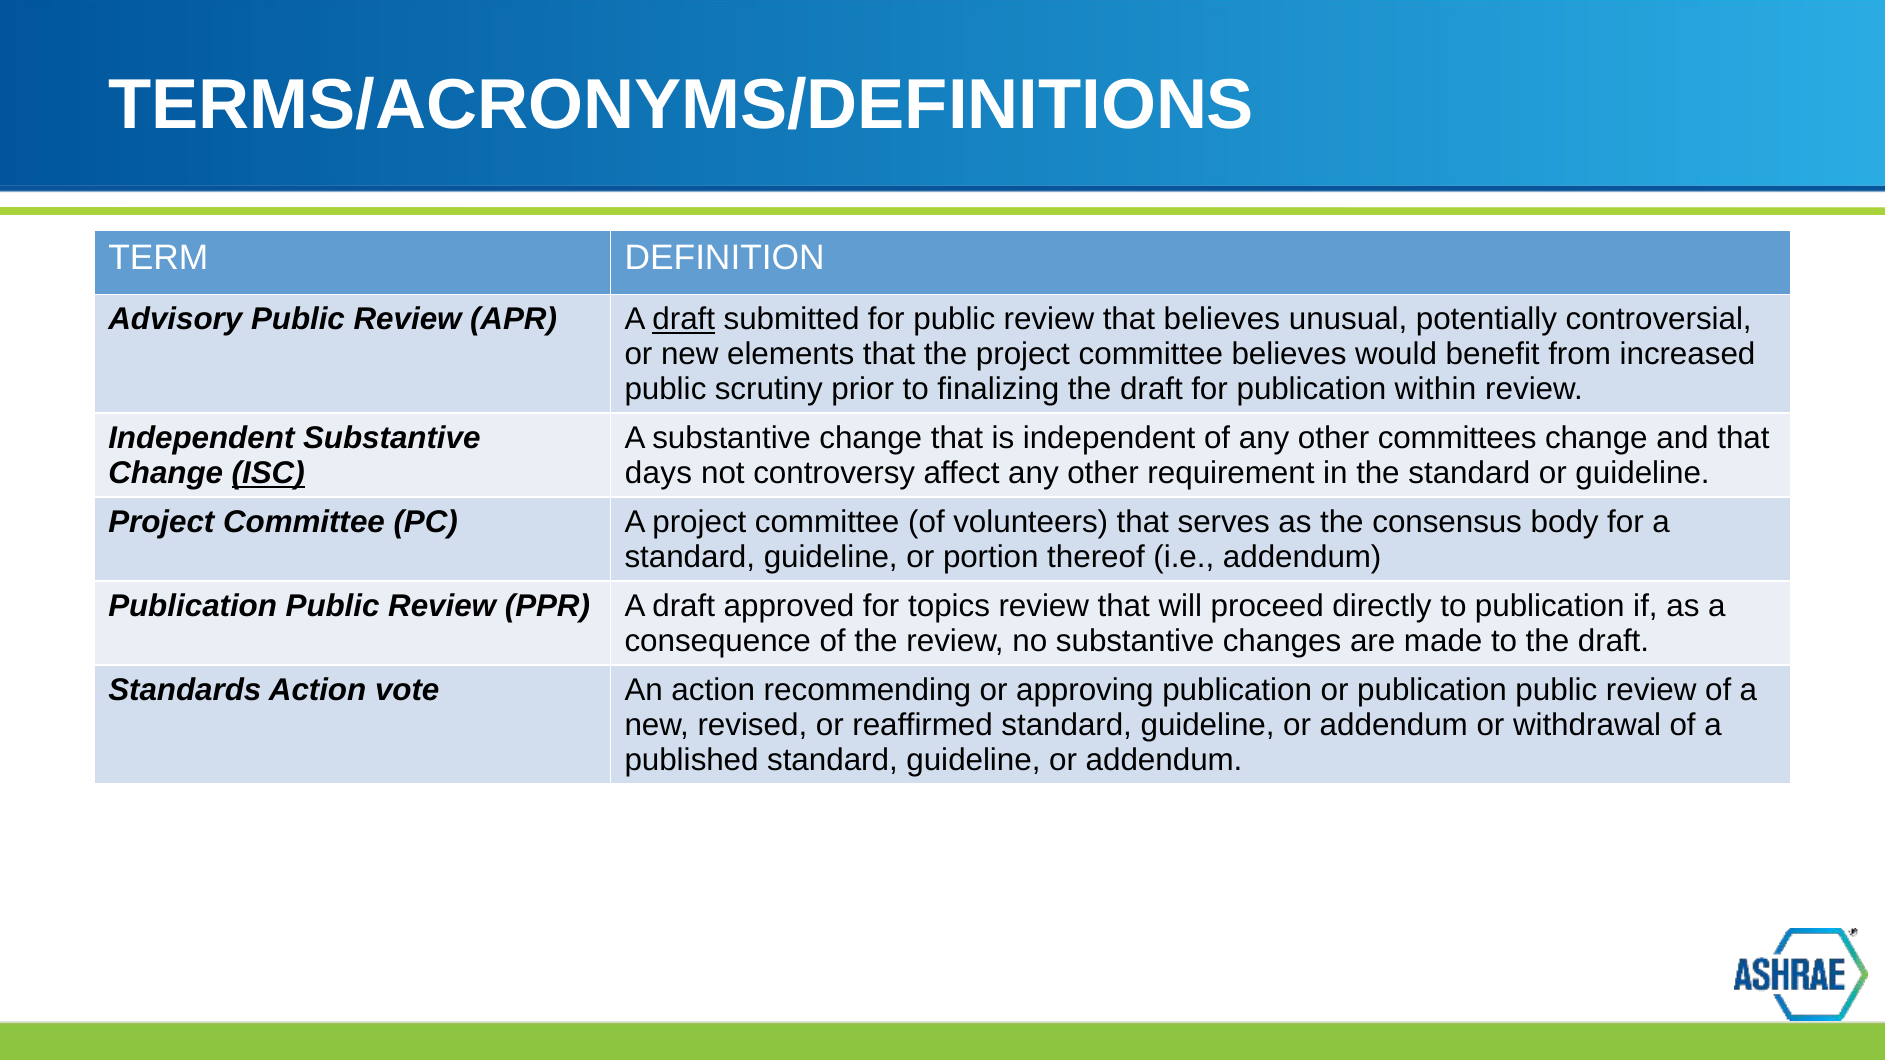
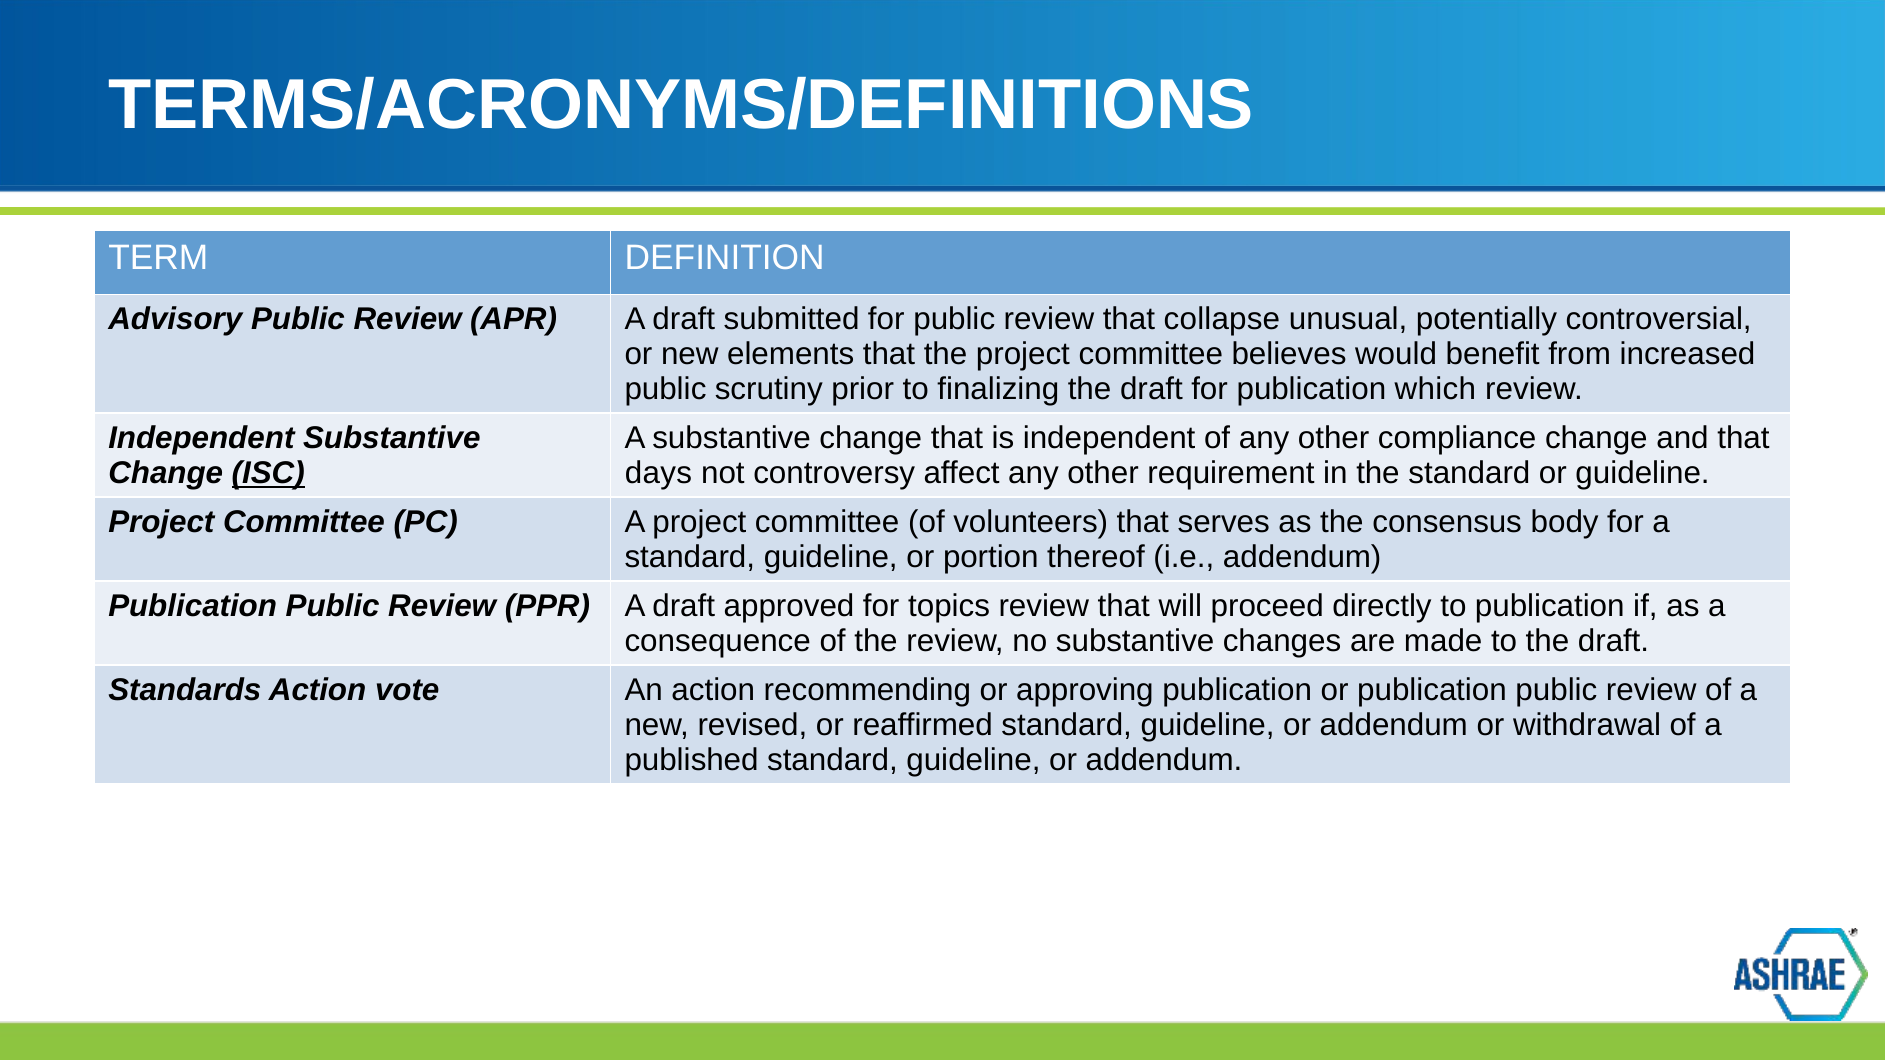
draft underline: present -> none (684, 319)
that believes: believes -> collapse (1222, 319)
within: within -> which (1435, 389)
committees: committees -> compliance (1457, 438)
